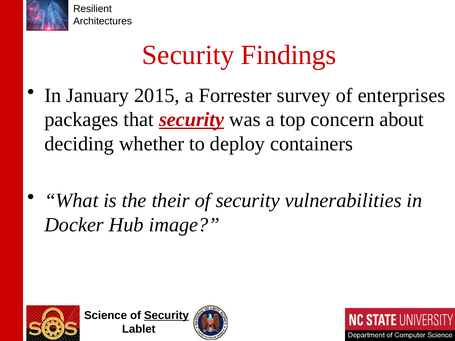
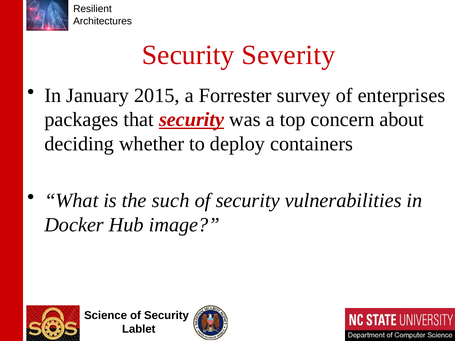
Findings: Findings -> Severity (288, 55)
their: their -> such (171, 201)
Security underline: present -> none (166, 316)
